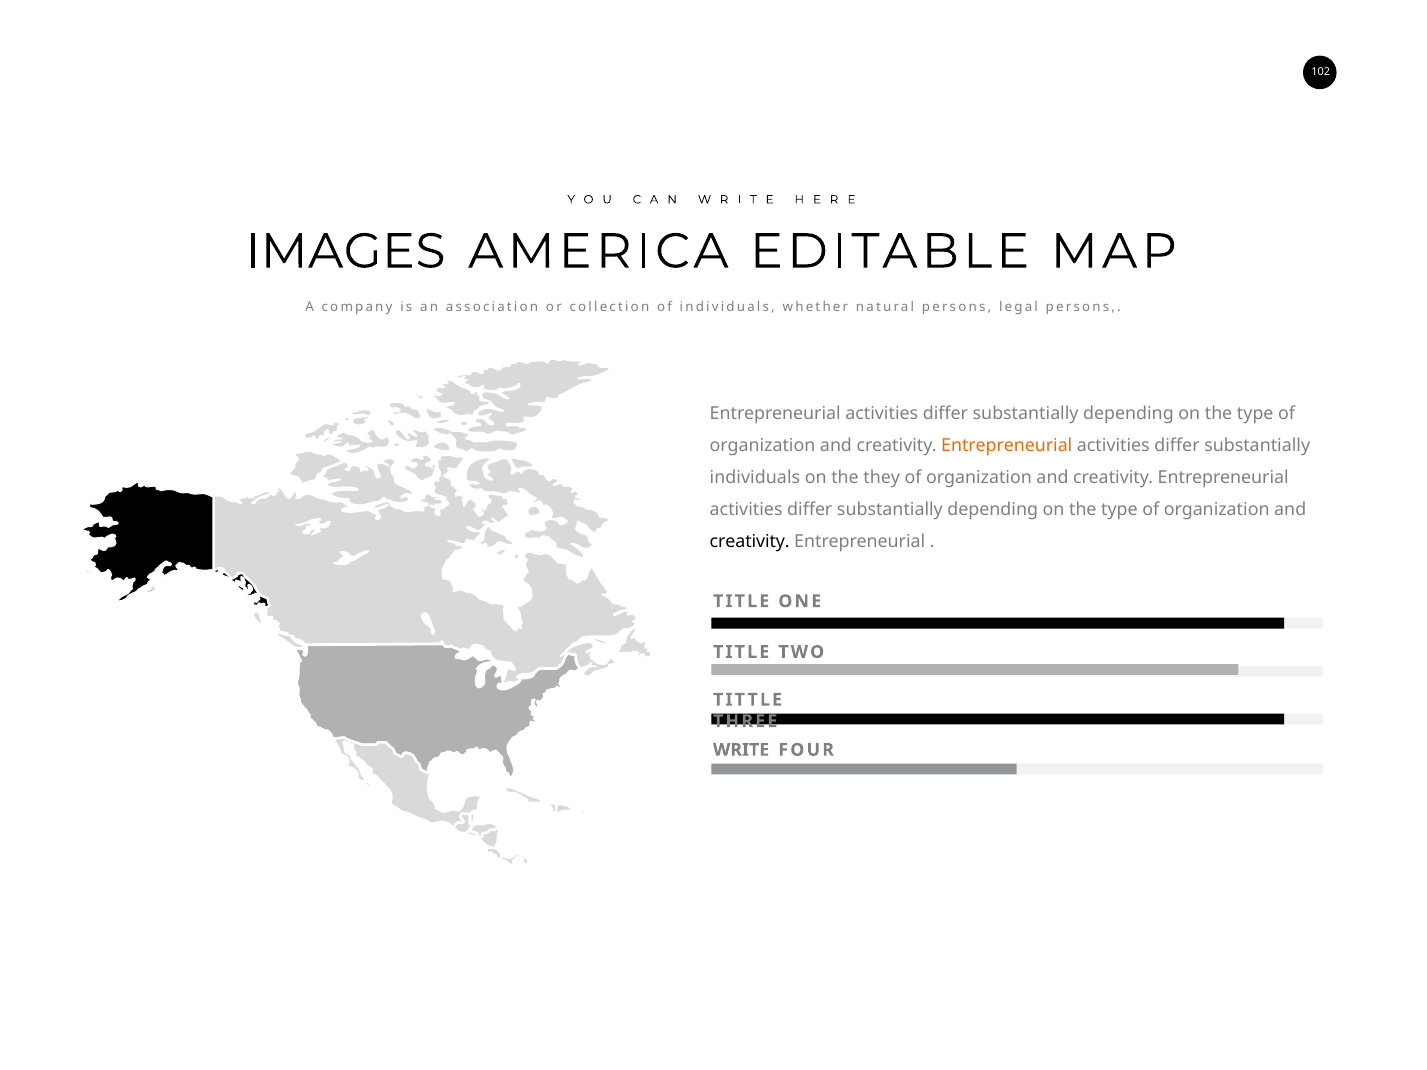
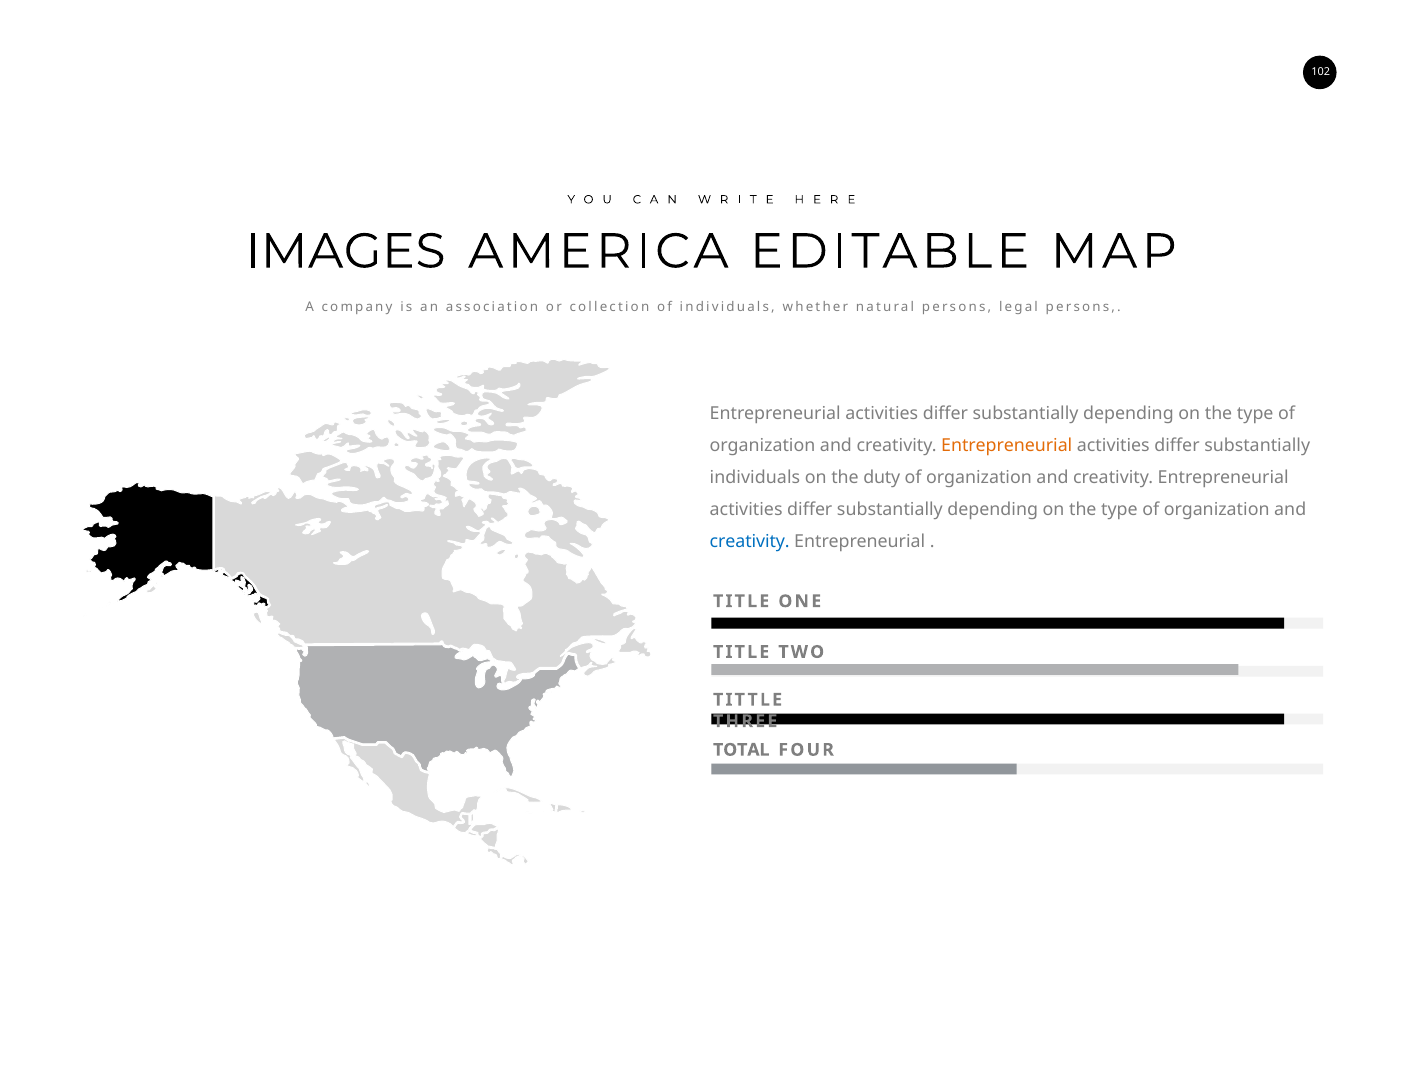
they: they -> duty (882, 478)
creativity colour: black -> blue (750, 542)
WRITE: WRITE -> TOTAL (741, 750)
